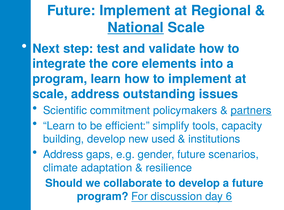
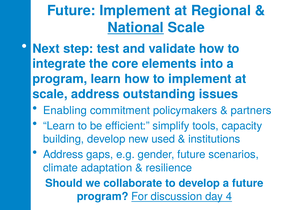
Scientific: Scientific -> Enabling (65, 110)
partners underline: present -> none (251, 110)
6: 6 -> 4 (229, 197)
